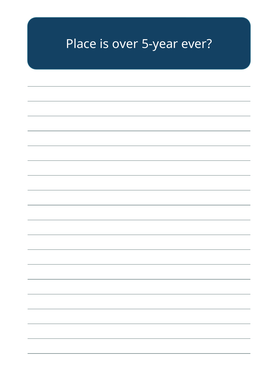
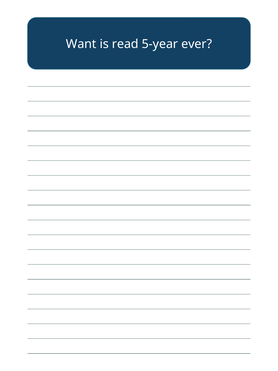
Place: Place -> Want (81, 44)
over: over -> read (125, 44)
